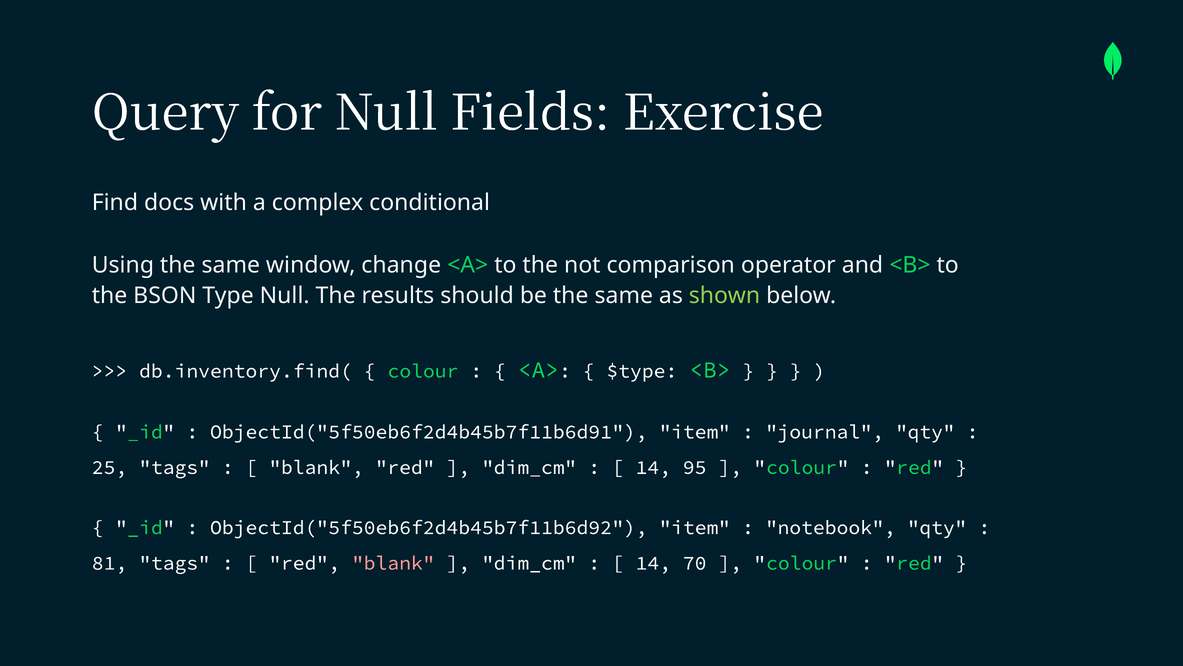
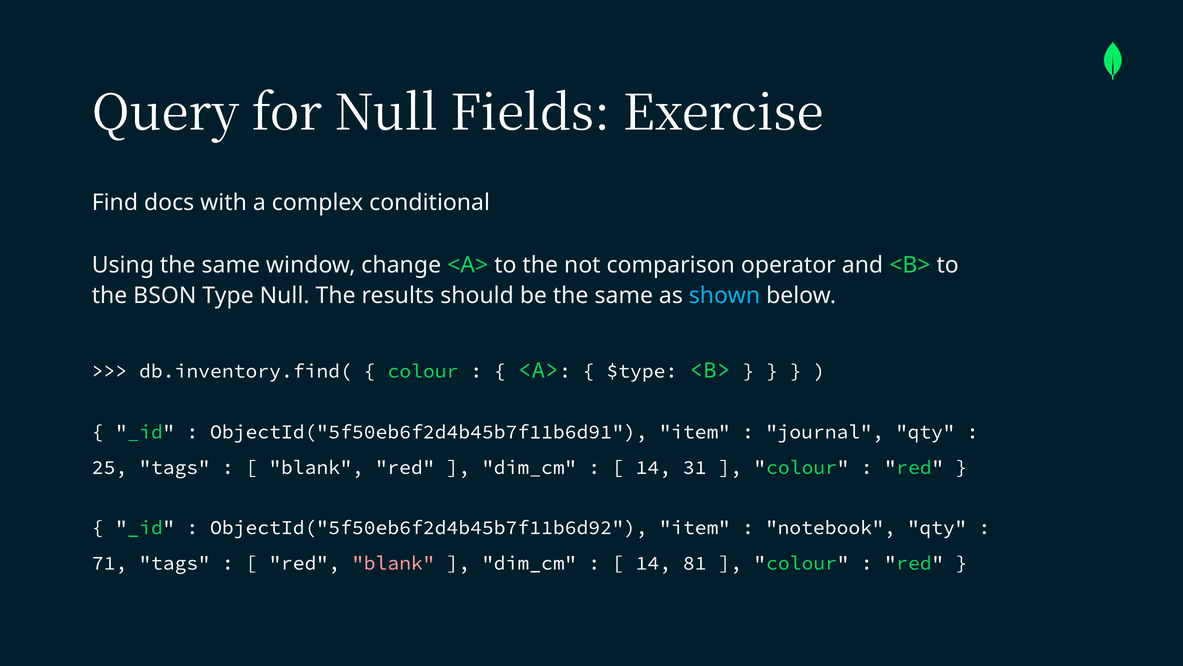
shown colour: light green -> light blue (724, 295)
95: 95 -> 31 (695, 467)
81: 81 -> 71 (110, 563)
70: 70 -> 81 (695, 563)
